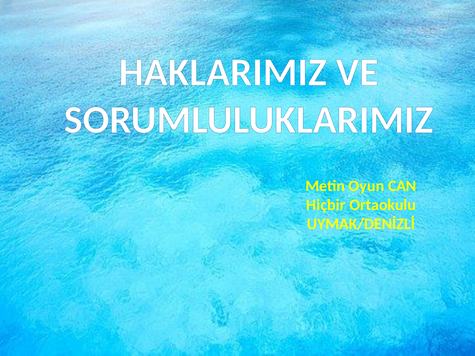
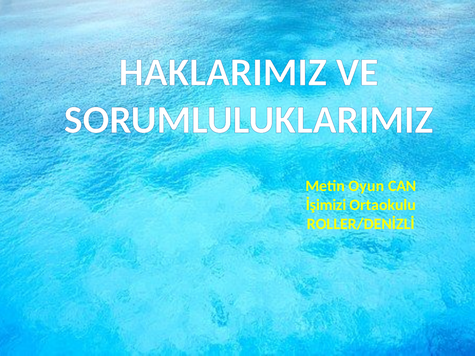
Hiçbir: Hiçbir -> İşimizi (326, 205)
UYMAK/DENİZLİ: UYMAK/DENİZLİ -> ROLLER/DENİZLİ (361, 224)
